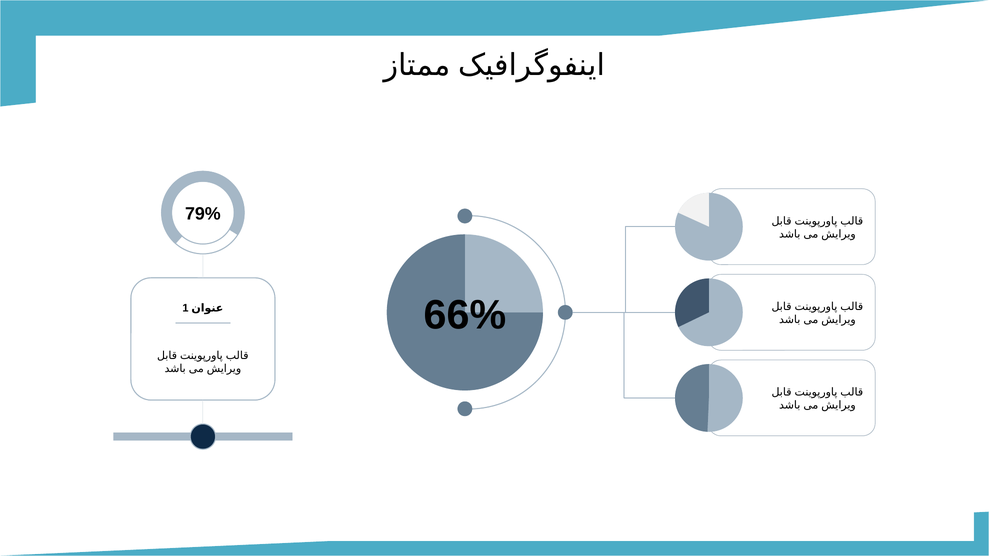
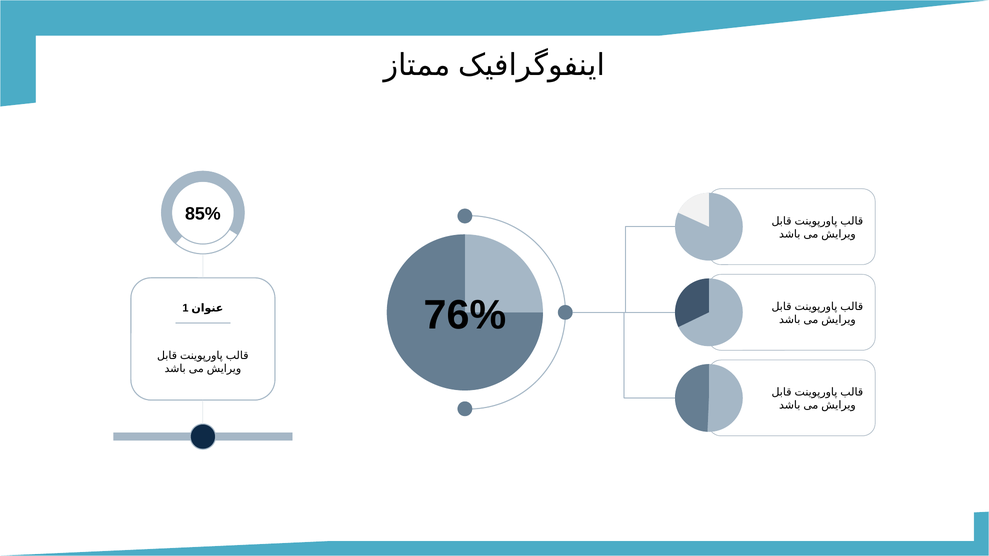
79%: 79% -> 85% (203, 214)
66%: 66% -> 76% (465, 315)
